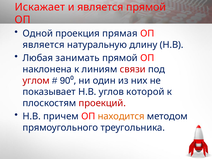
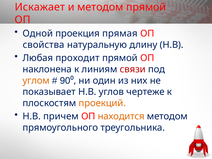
и является: является -> методом (100, 7)
является: является -> свойства (44, 45)
занимать: занимать -> проходит (78, 58)
углом colour: red -> orange (36, 81)
которой: которой -> чертеже (145, 92)
проекций colour: red -> orange (102, 103)
